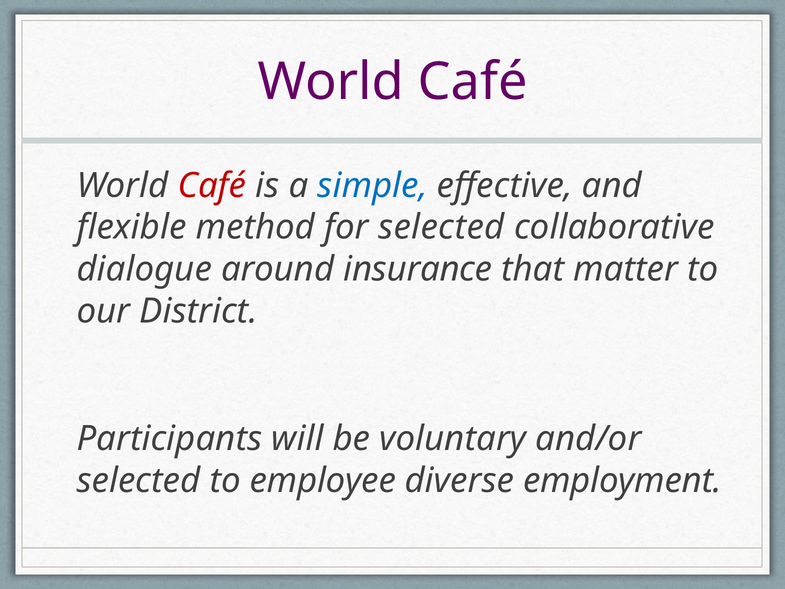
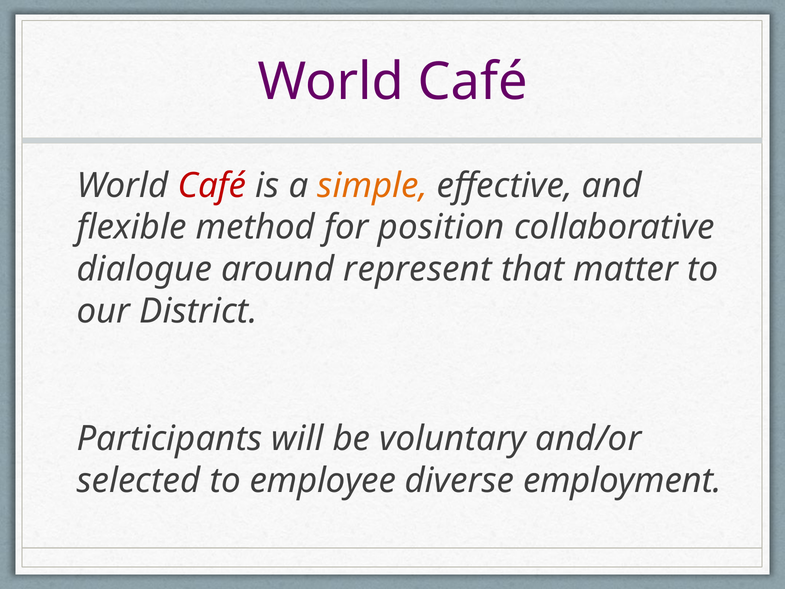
simple colour: blue -> orange (373, 185)
for selected: selected -> position (441, 227)
insurance: insurance -> represent (418, 269)
